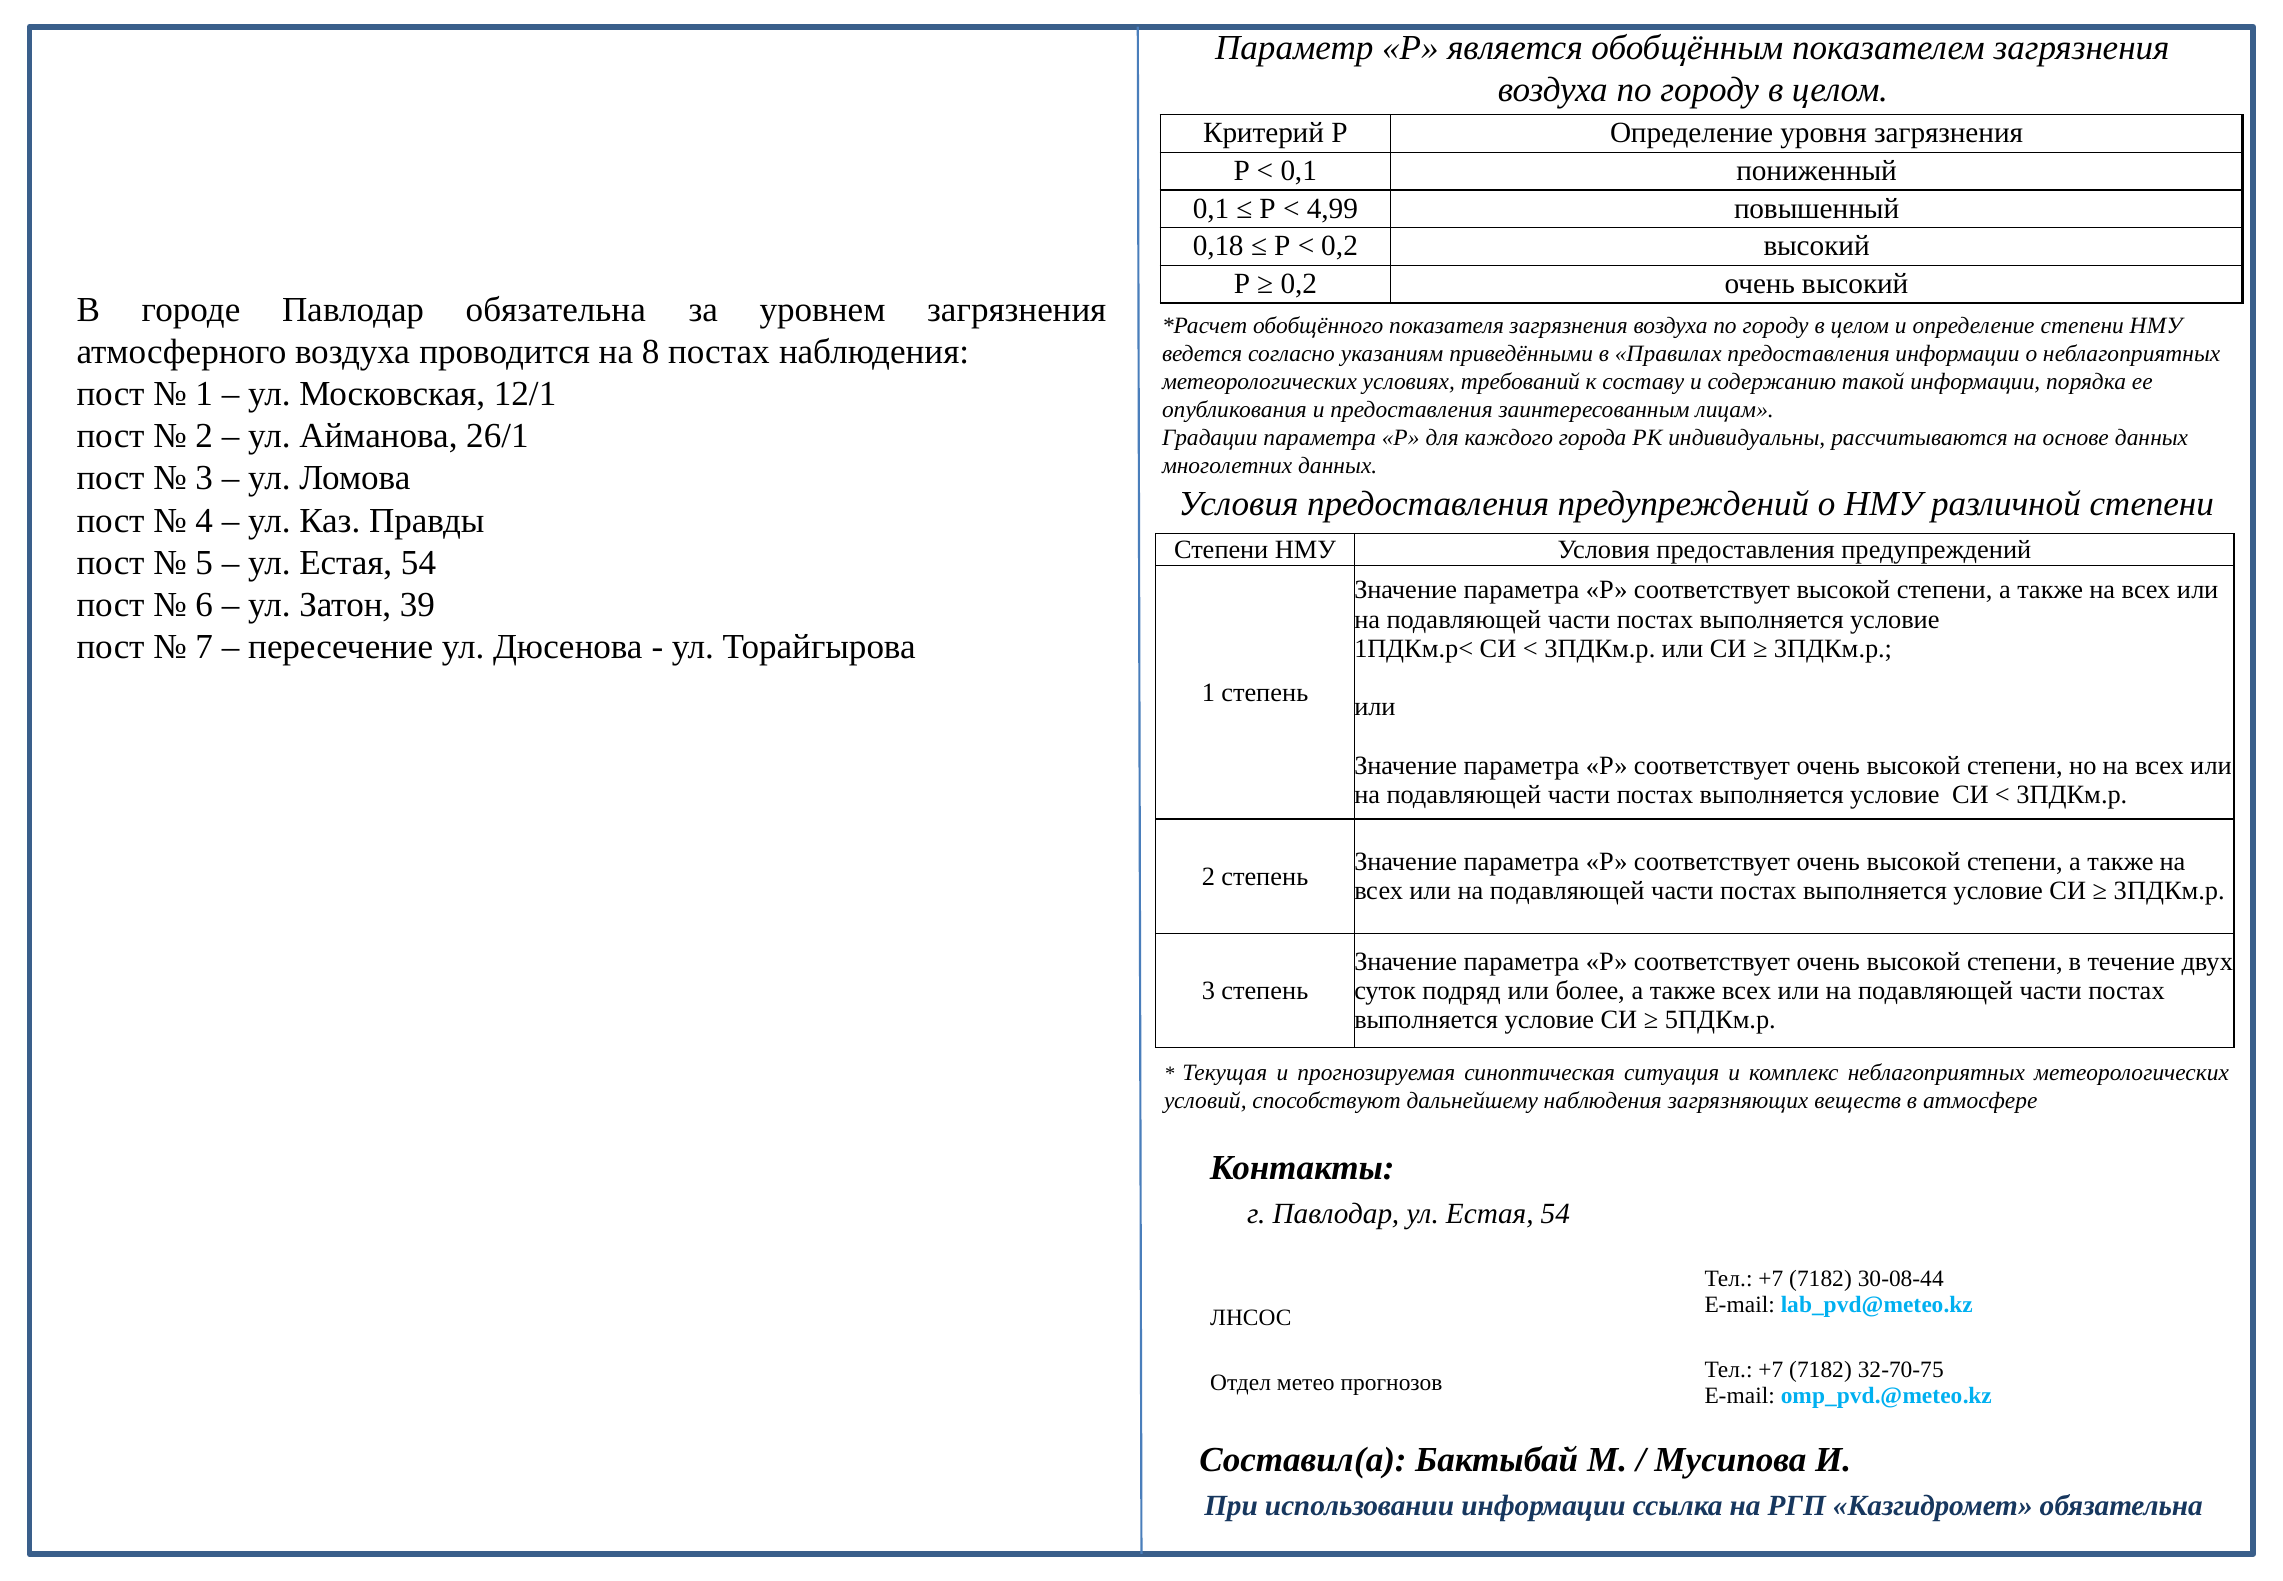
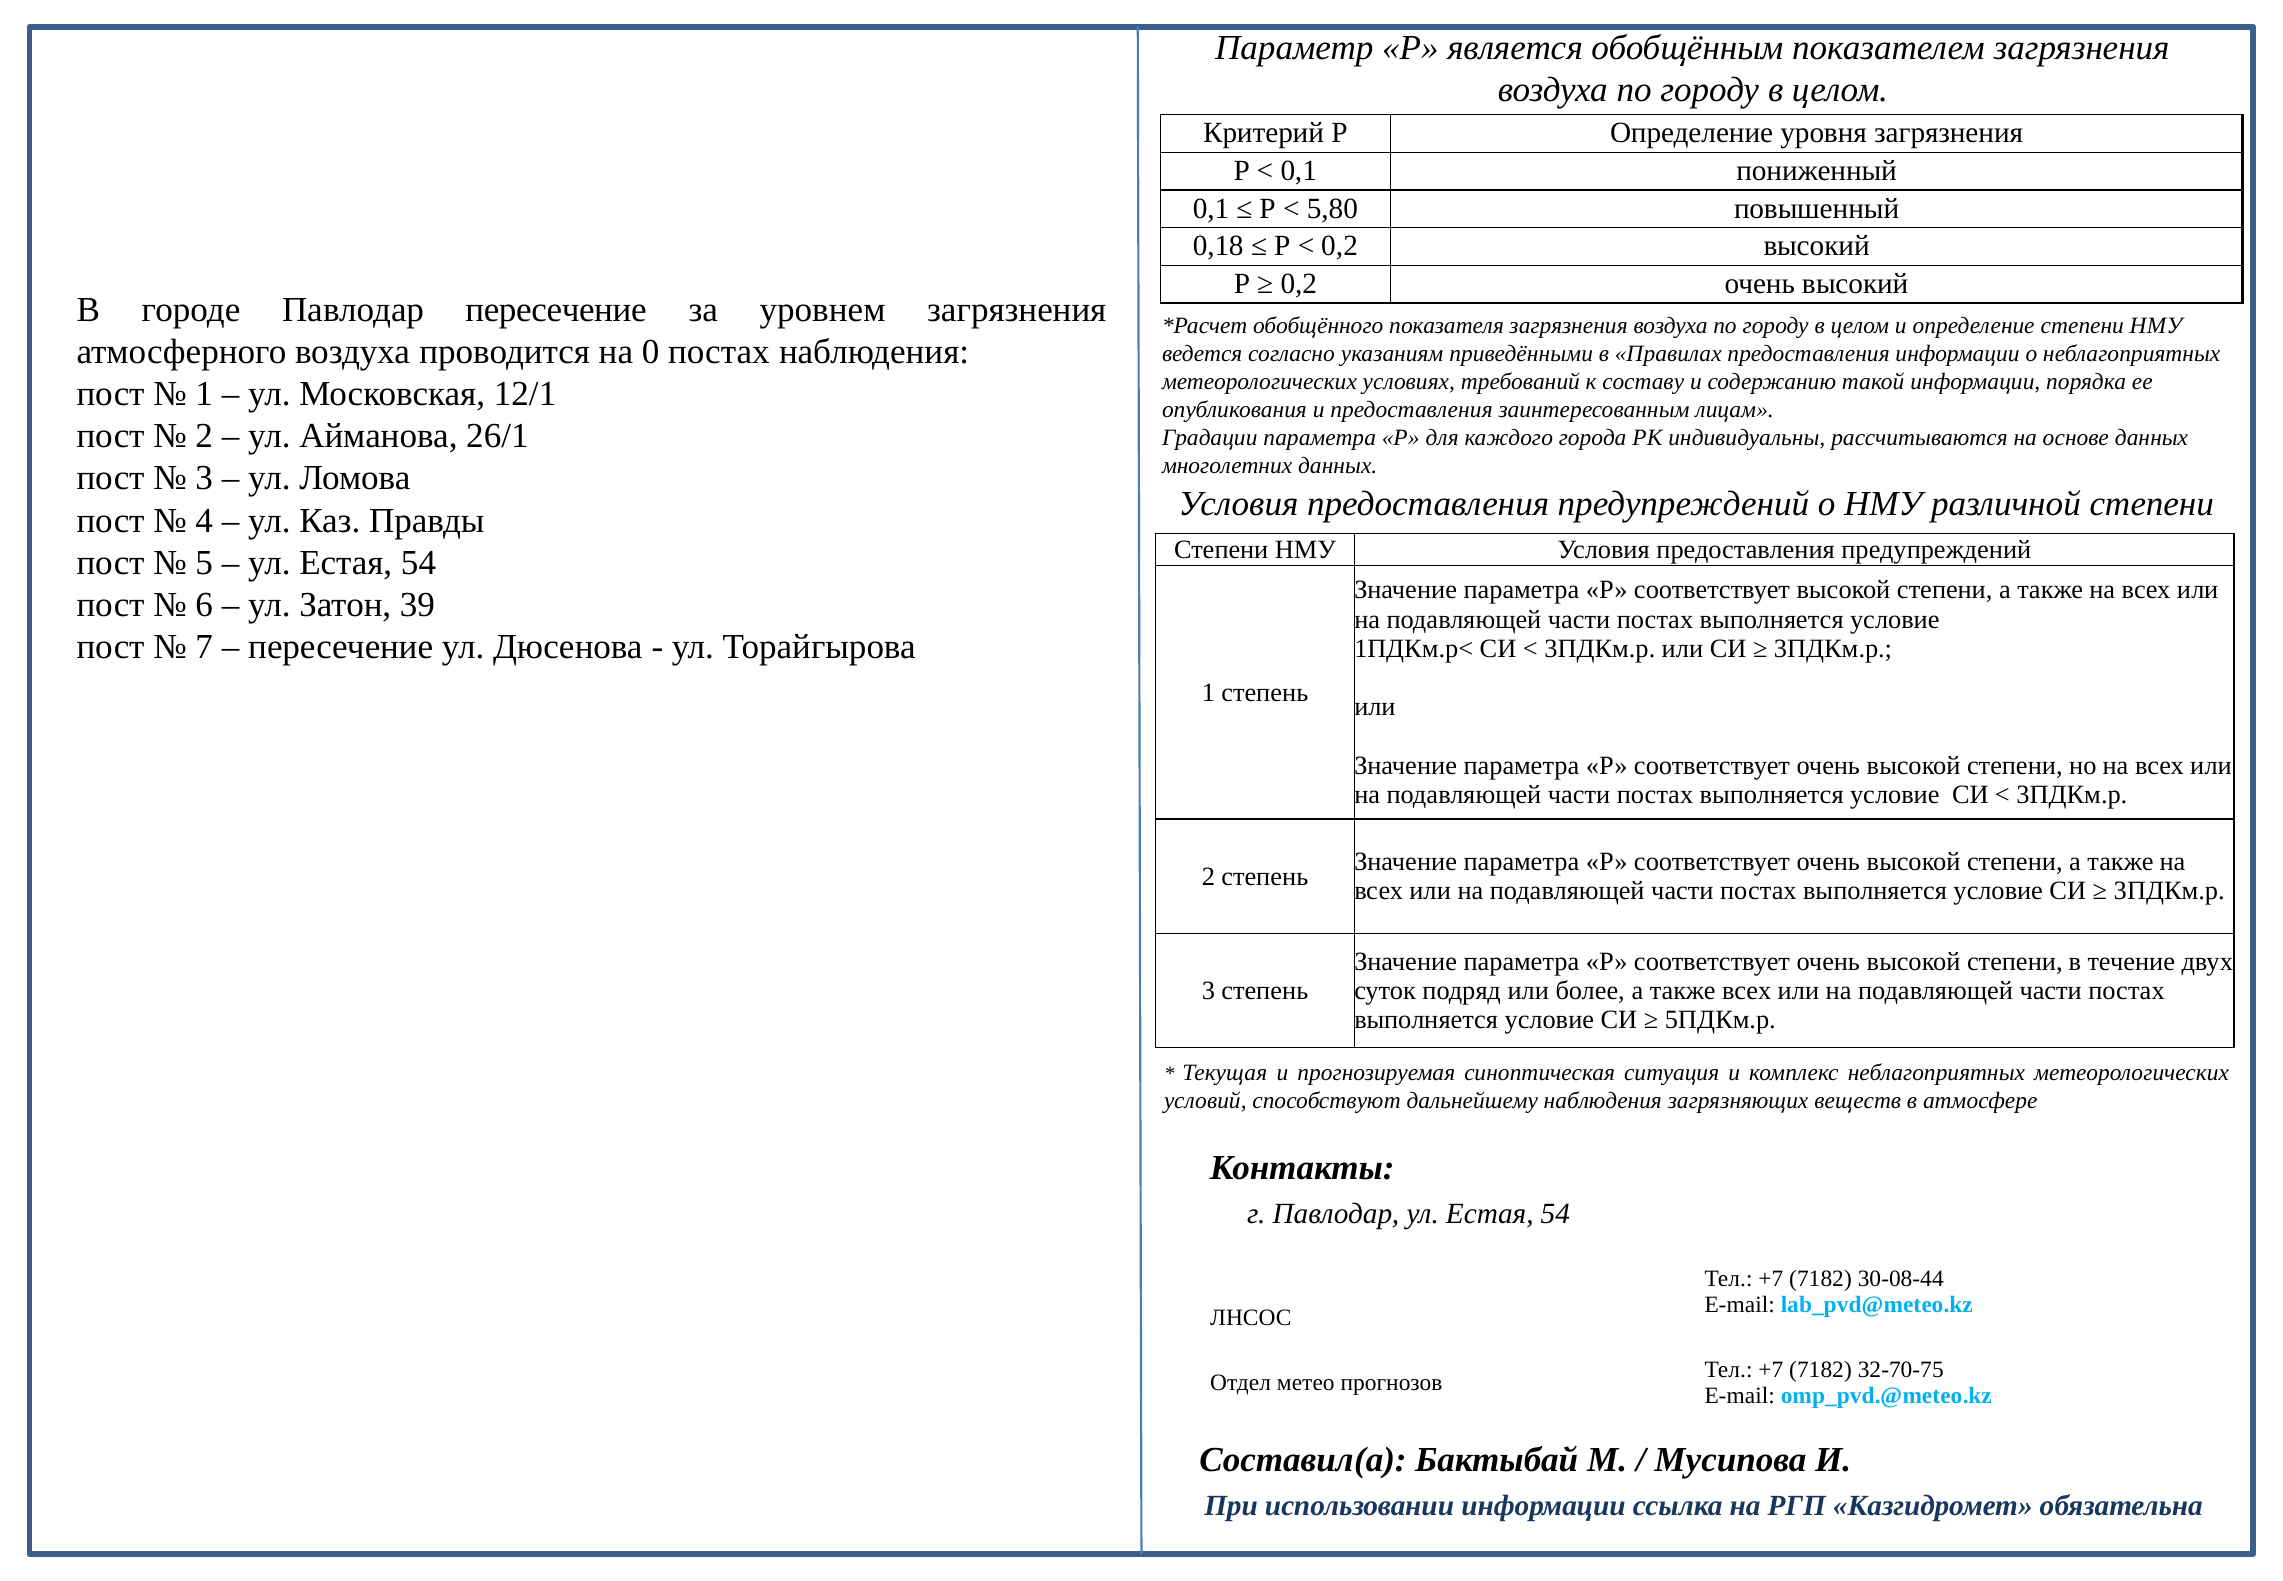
4,99: 4,99 -> 5,80 (1332, 209)
Павлодар обязательна: обязательна -> пересечение (556, 310)
8: 8 -> 0 (651, 352)
